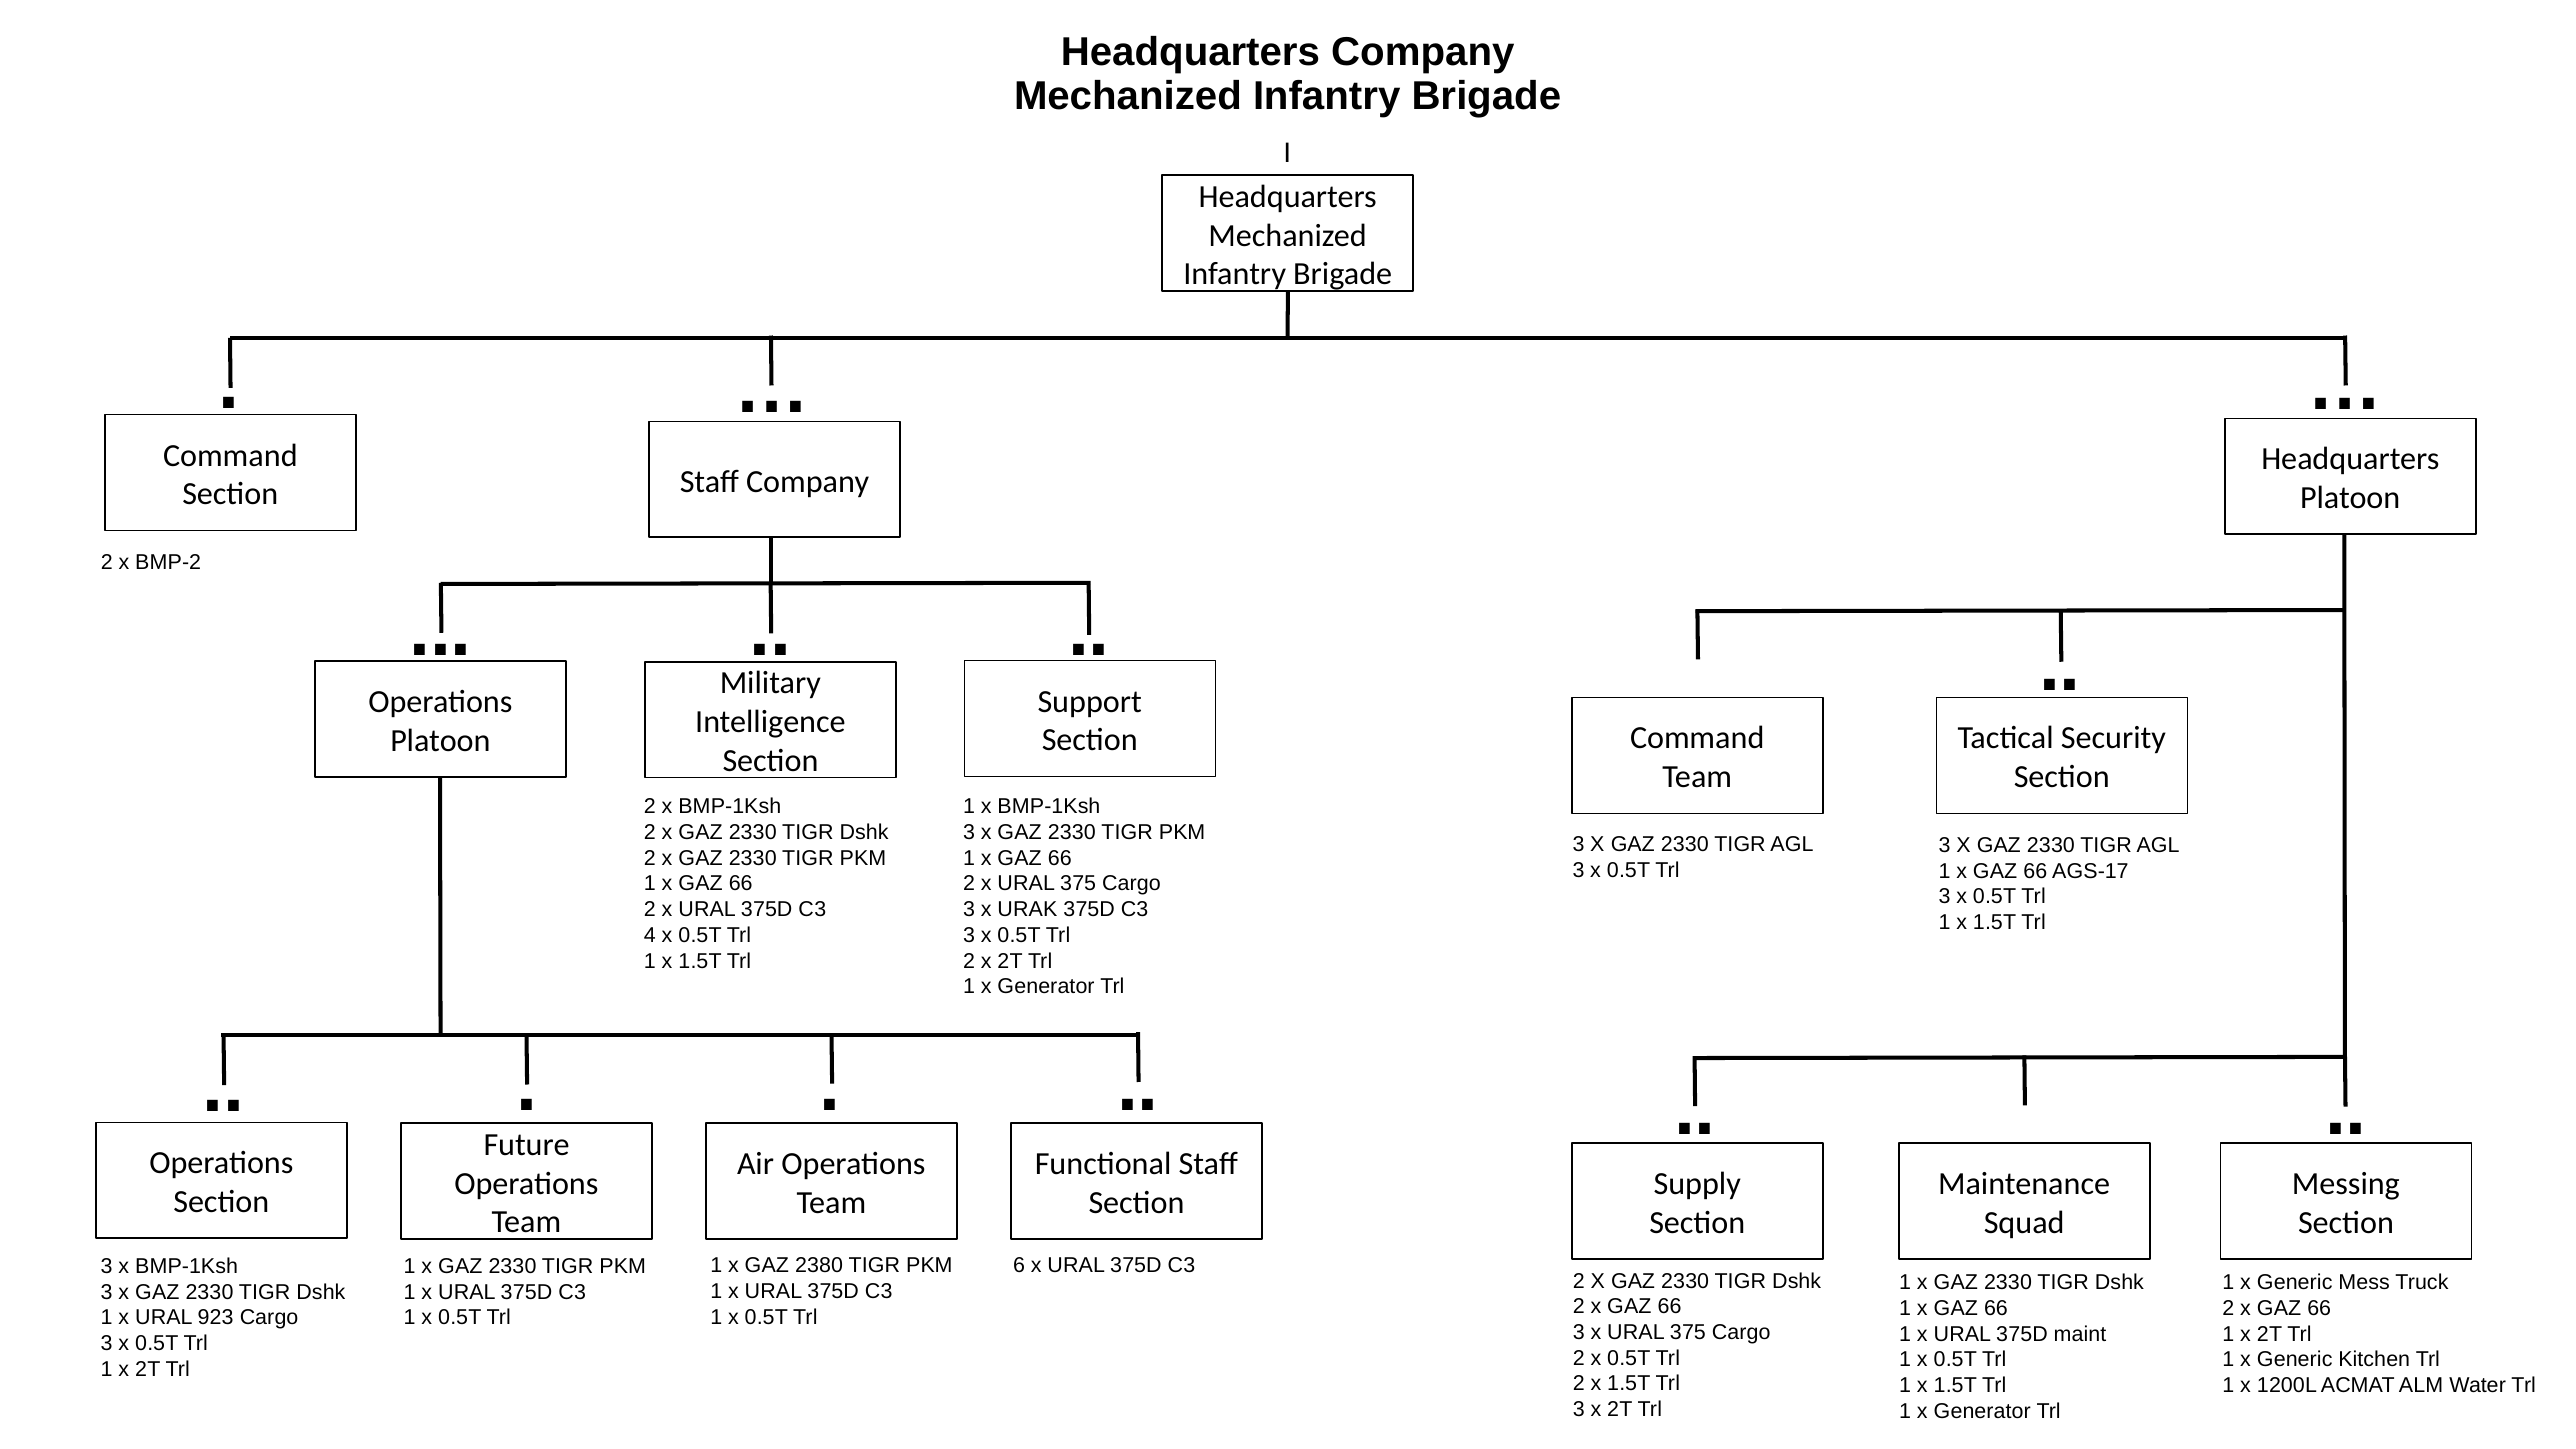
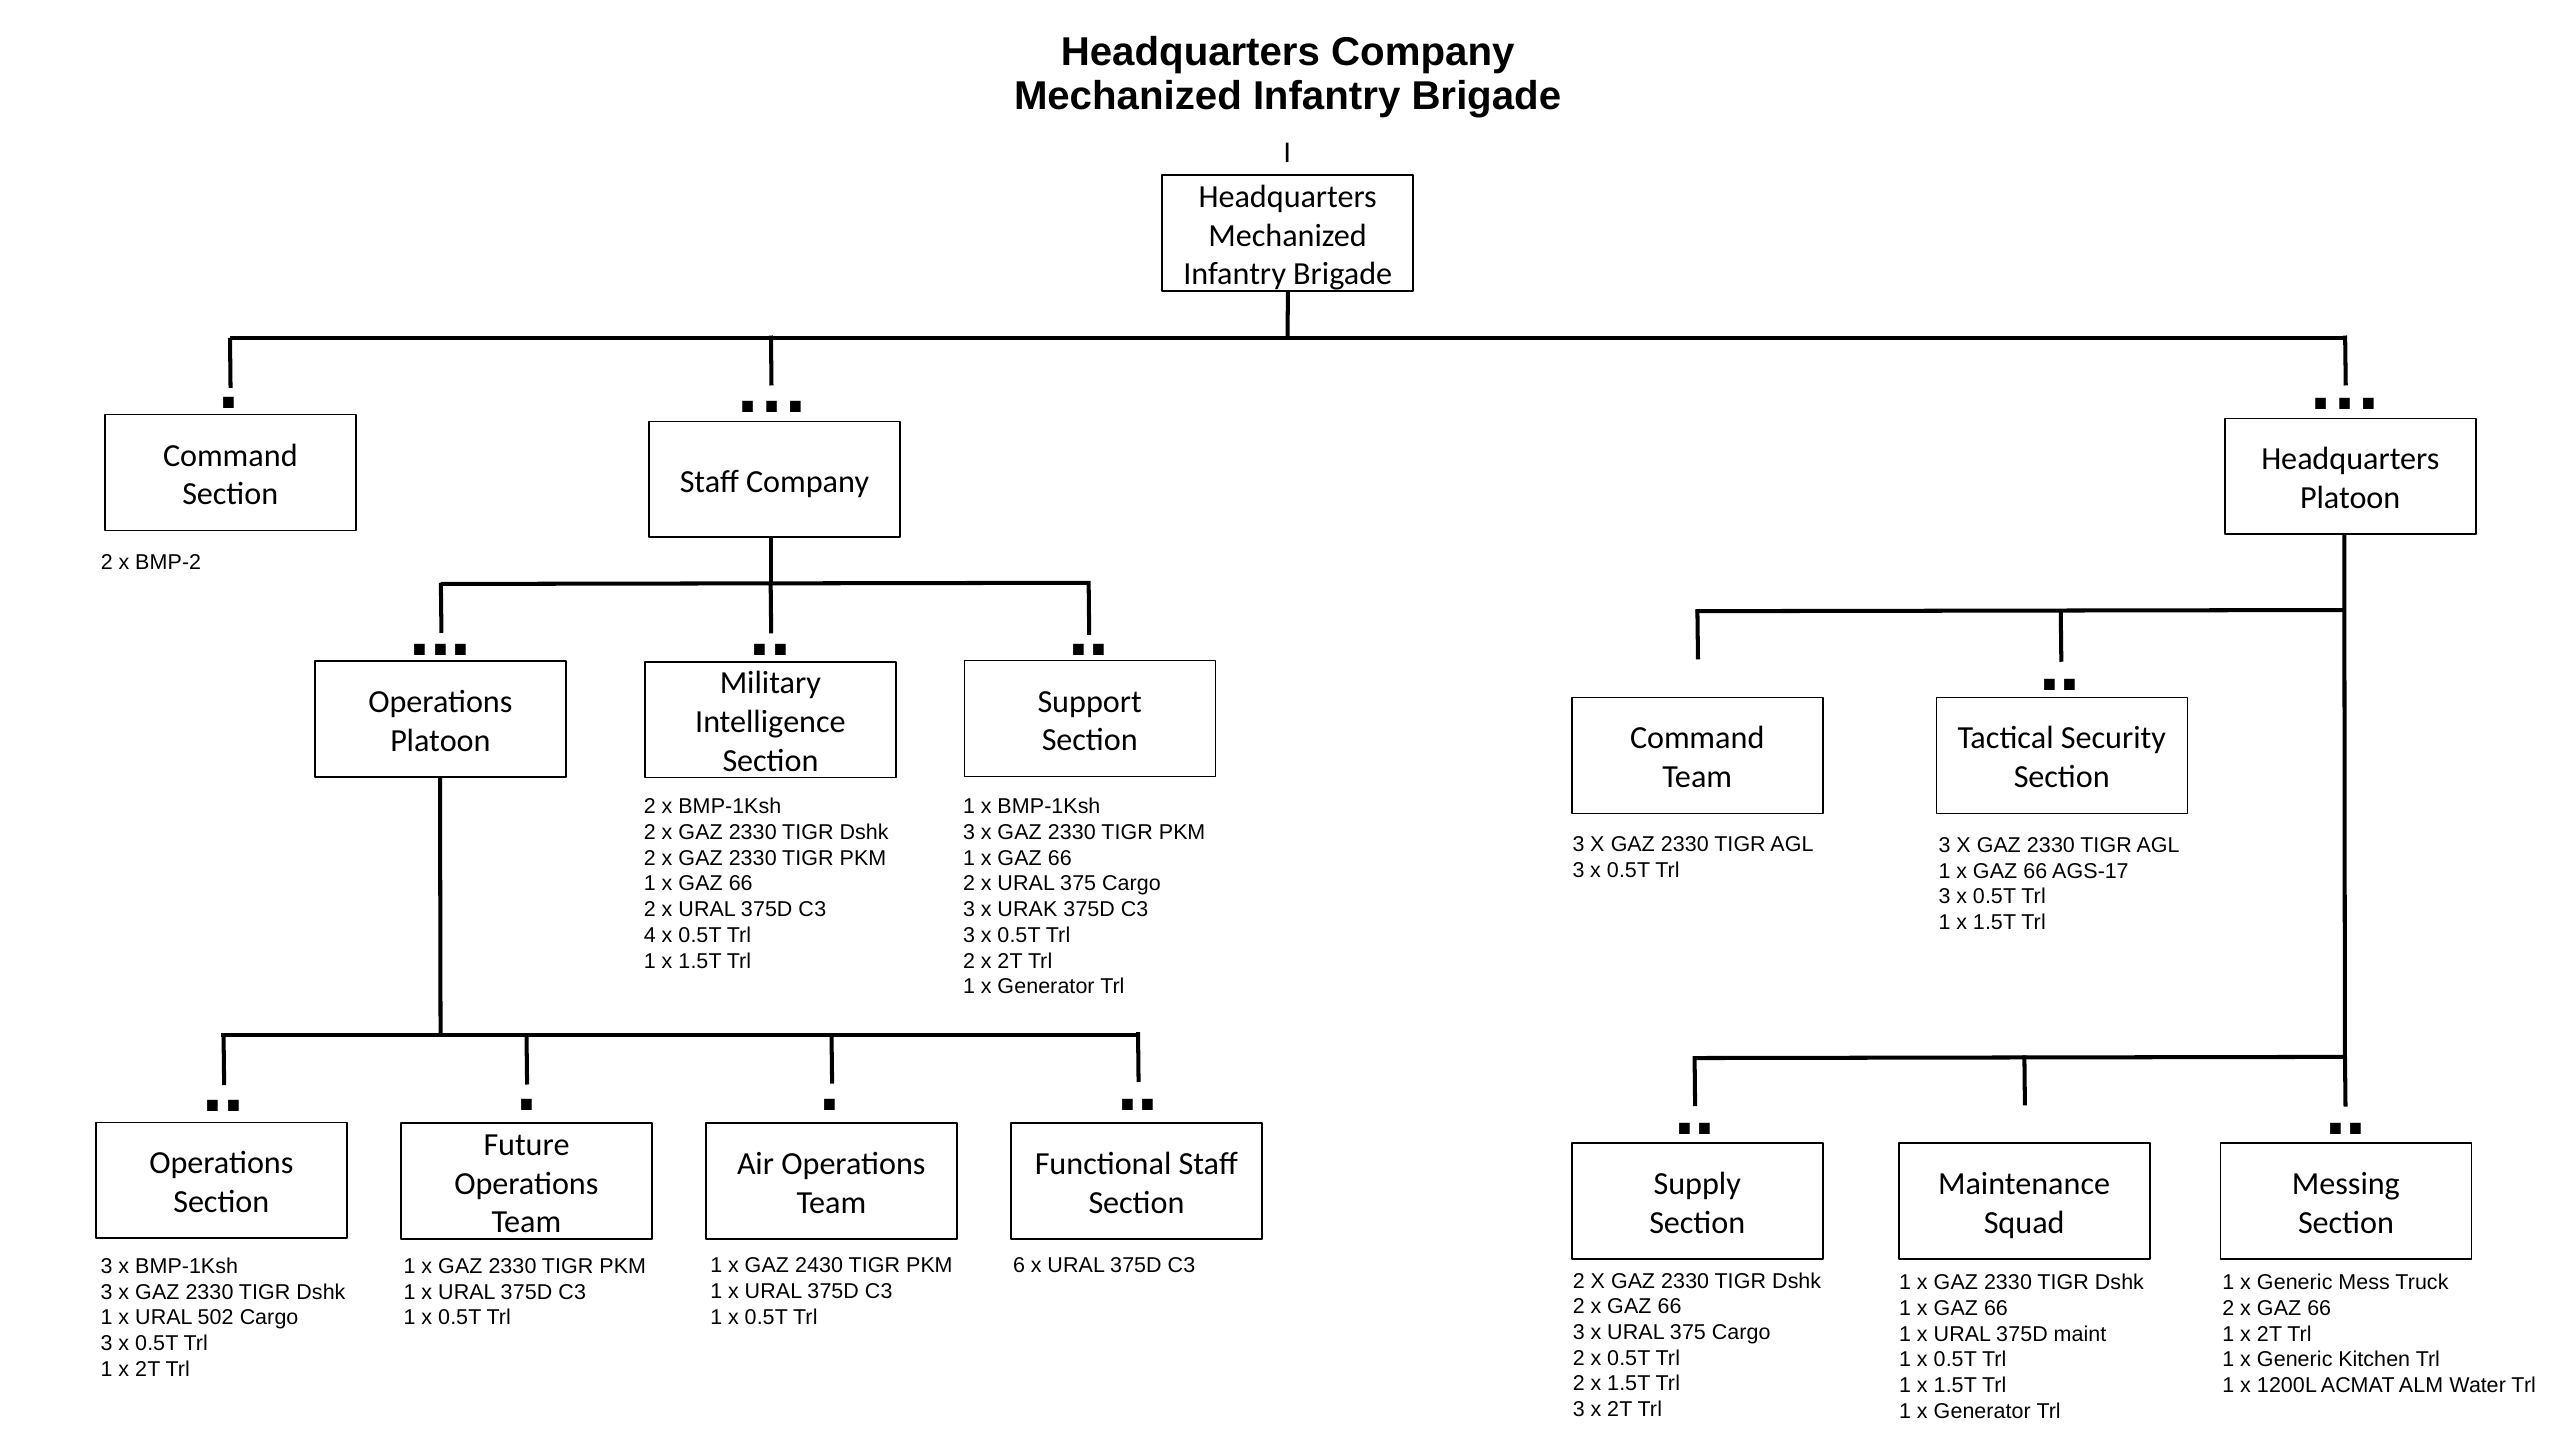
2380: 2380 -> 2430 (819, 1266)
923: 923 -> 502 (216, 1318)
